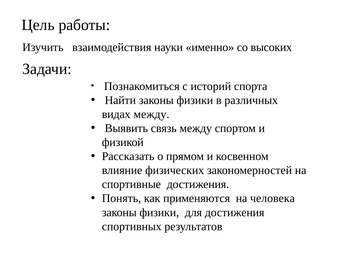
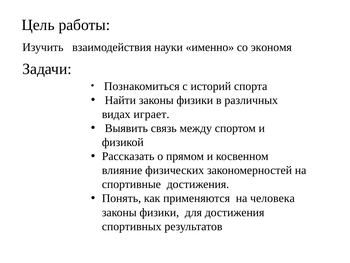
высоких: высоких -> экономя (271, 47)
видах между: между -> играет (152, 114)
